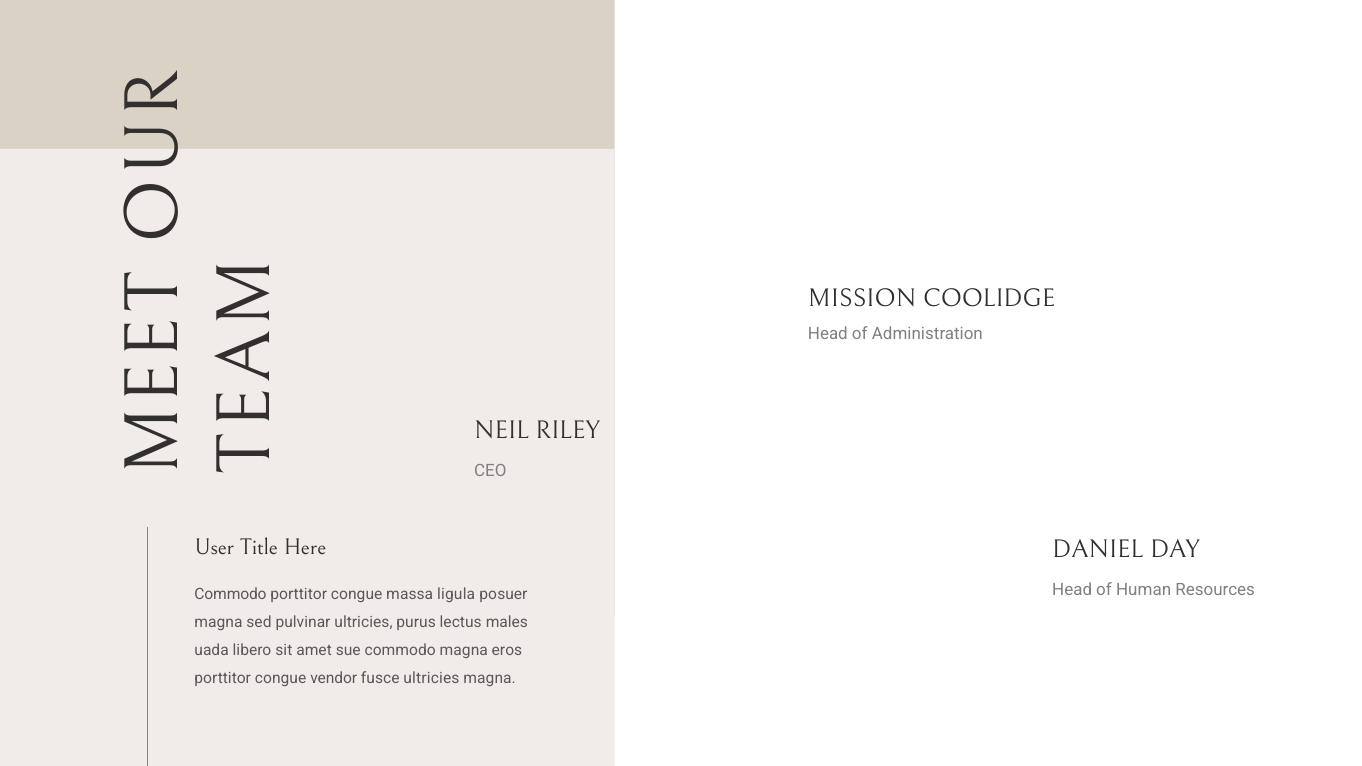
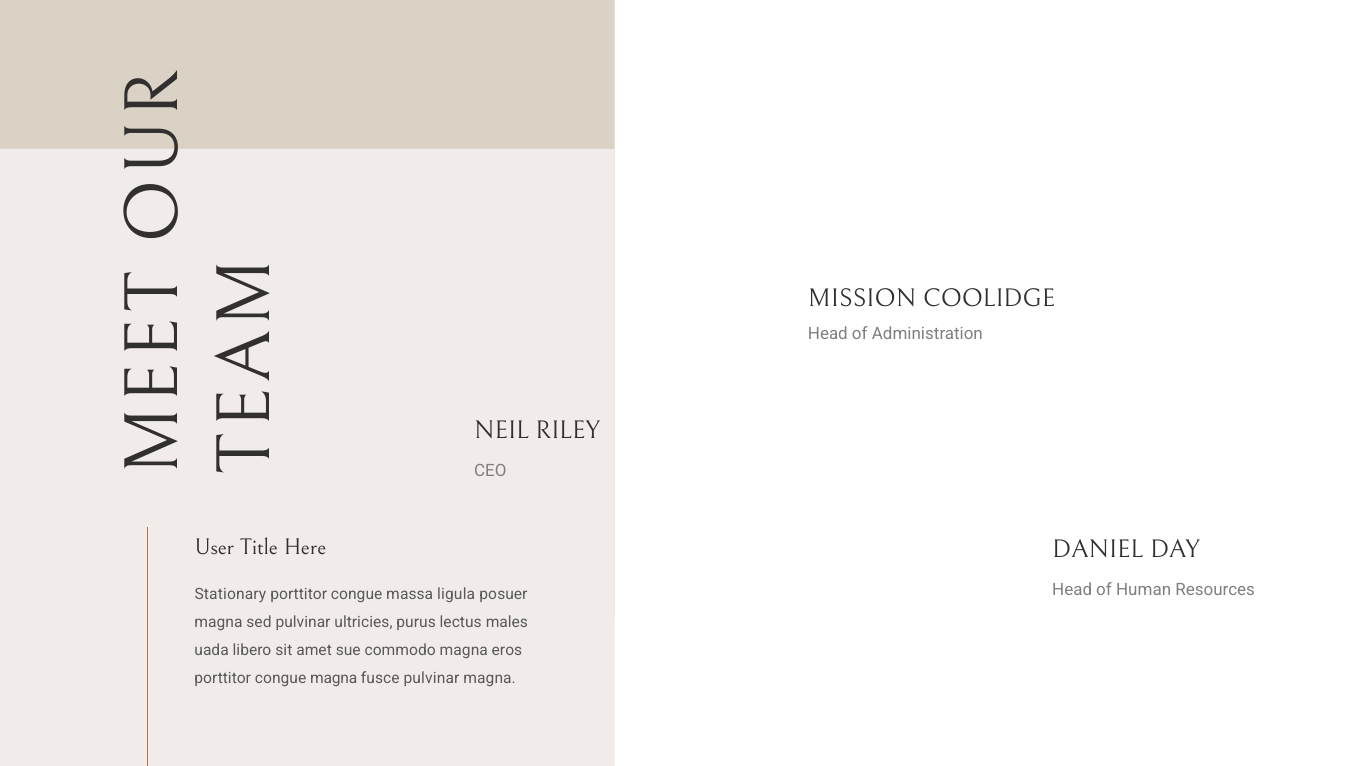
Commodo: Commodo -> Stationary (230, 594)
congue vendor: vendor -> magna (334, 678)
fusce ultricies: ultricies -> pulvinar (431, 678)
